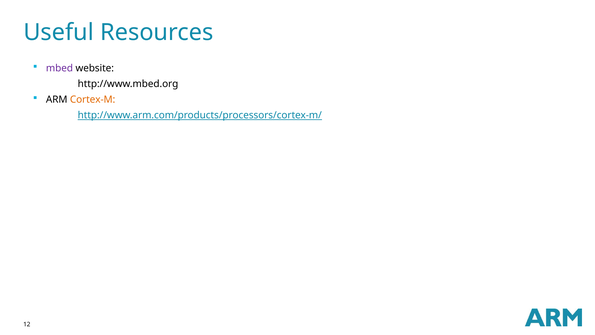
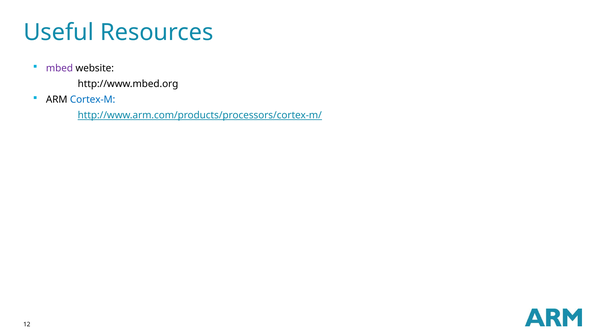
Cortex-M colour: orange -> blue (93, 99)
